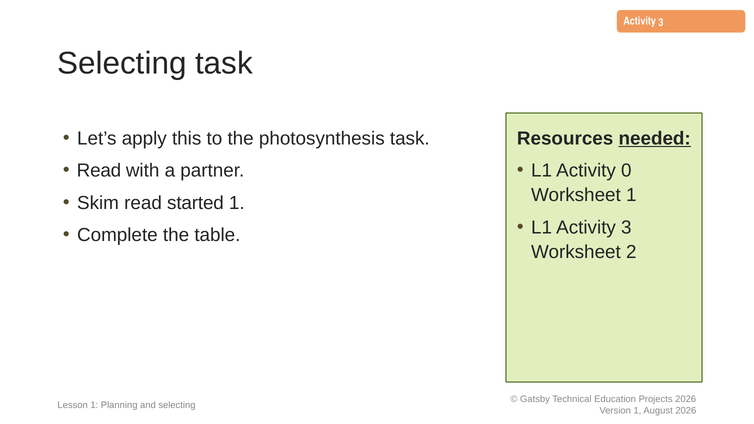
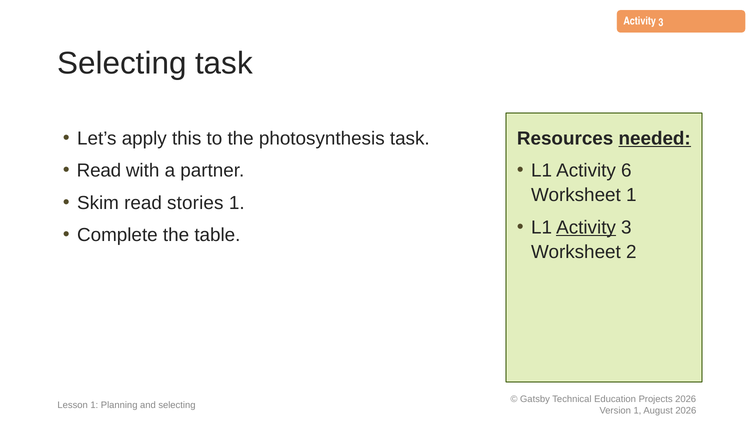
0: 0 -> 6 (626, 171)
started: started -> stories (195, 203)
Activity underline: none -> present (586, 227)
